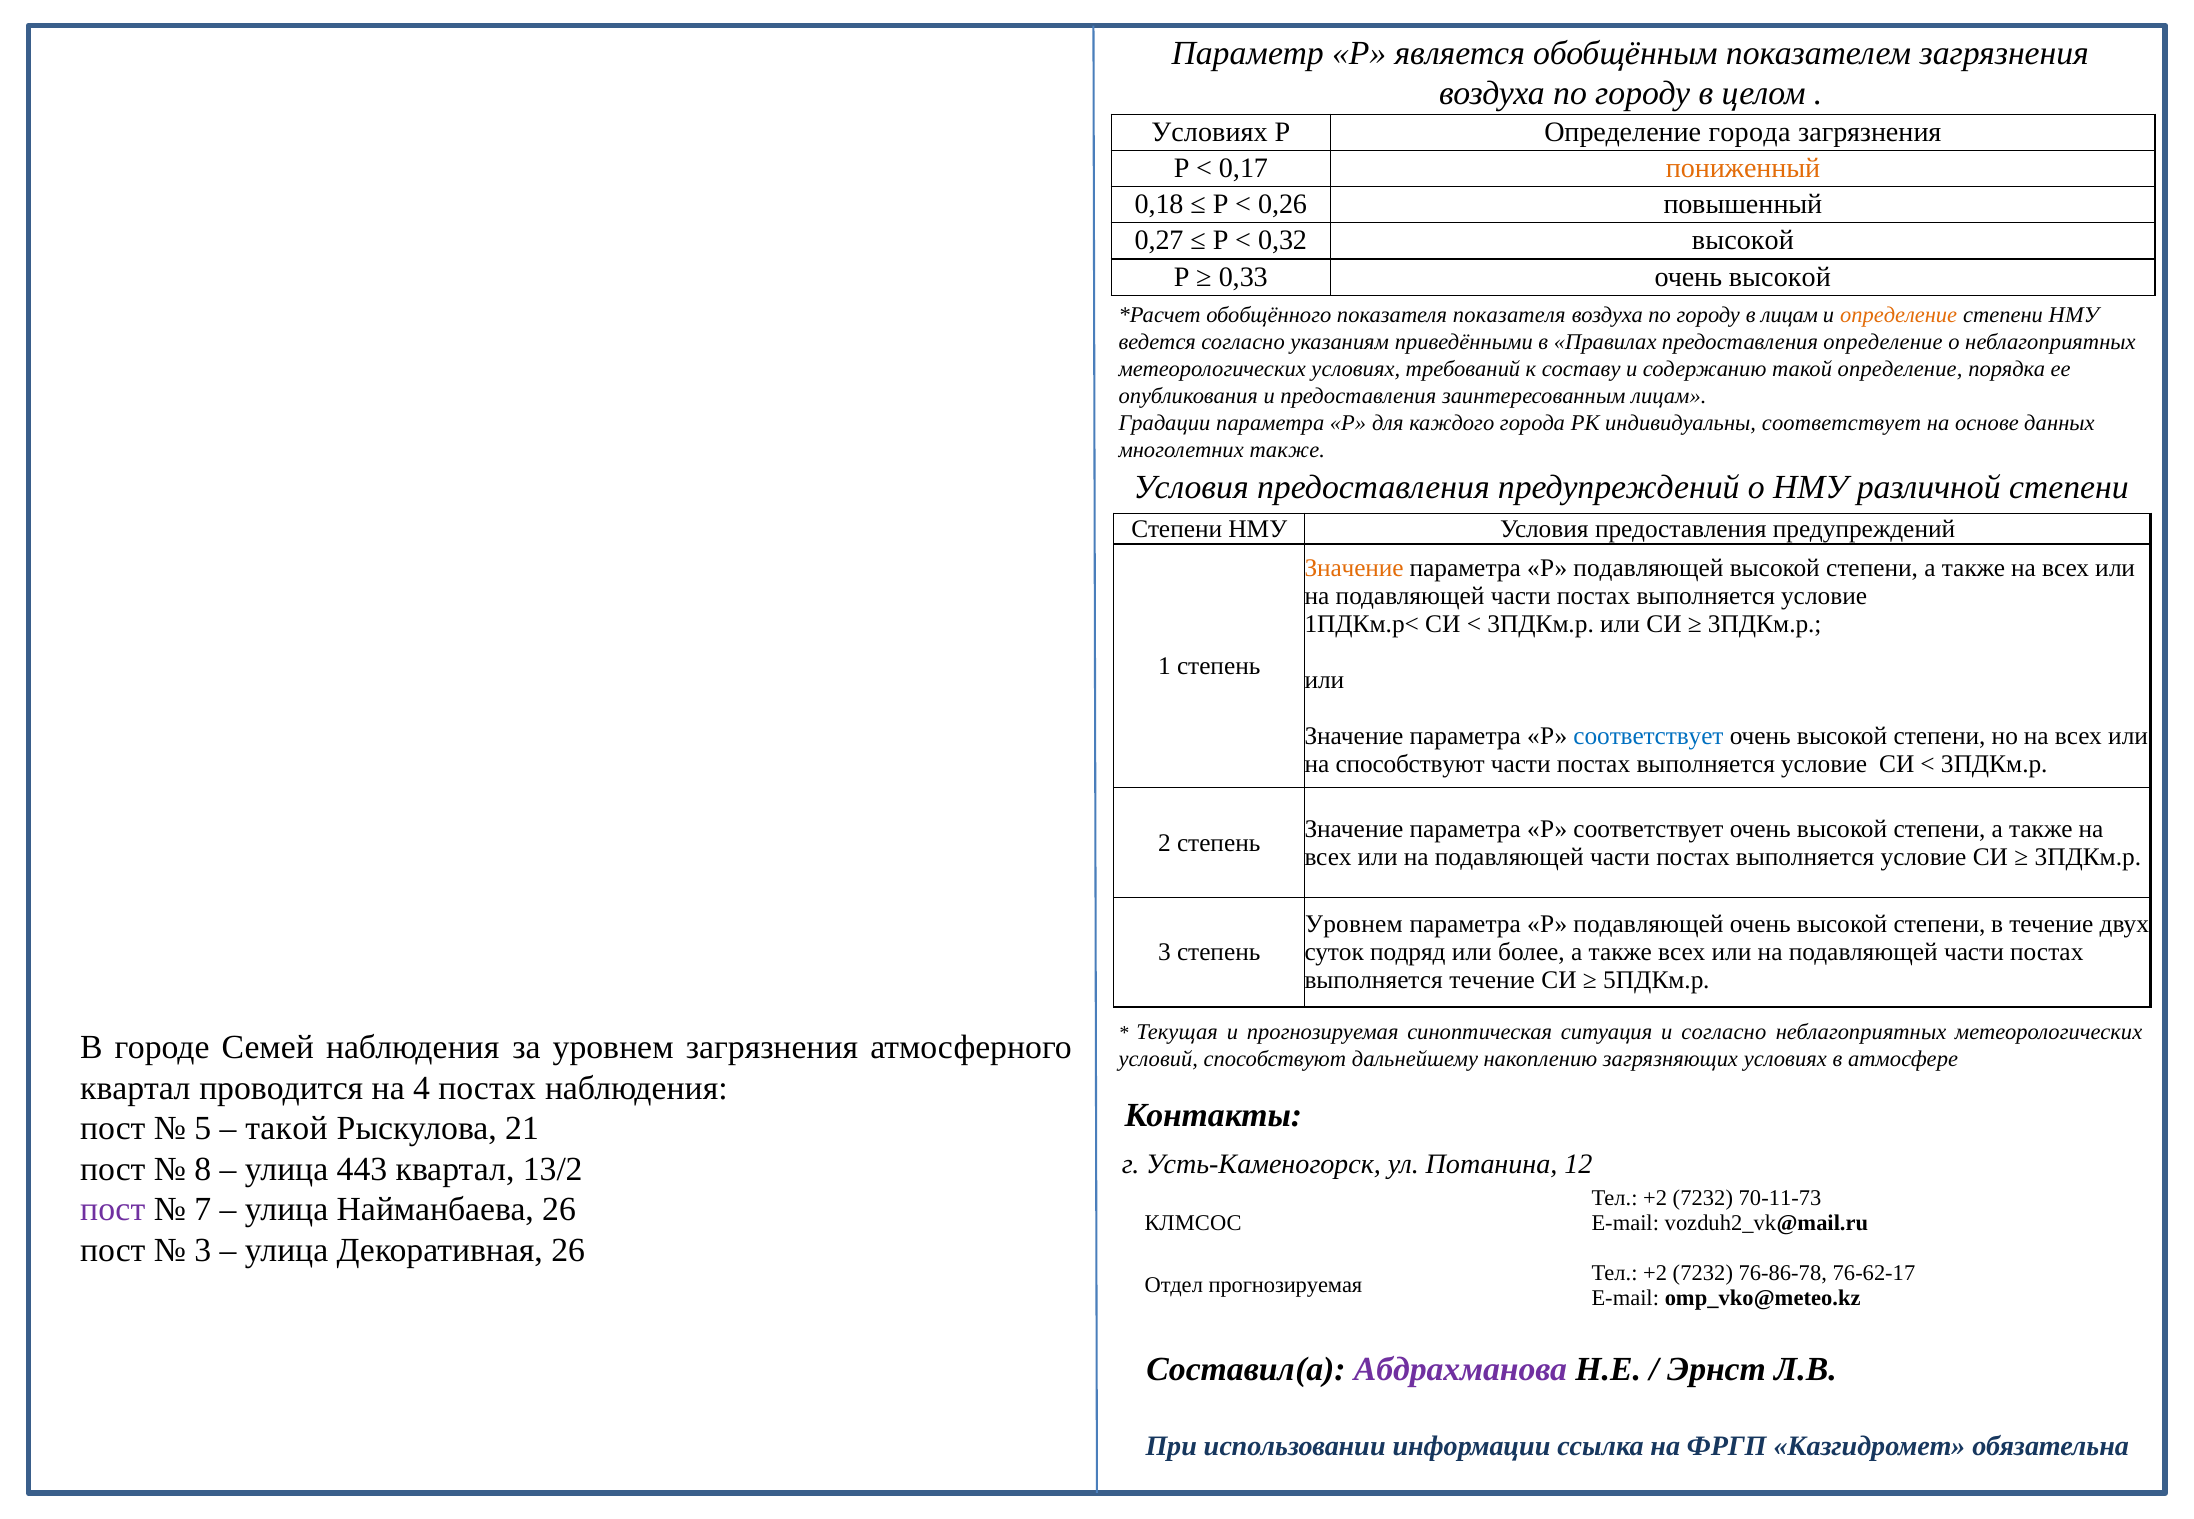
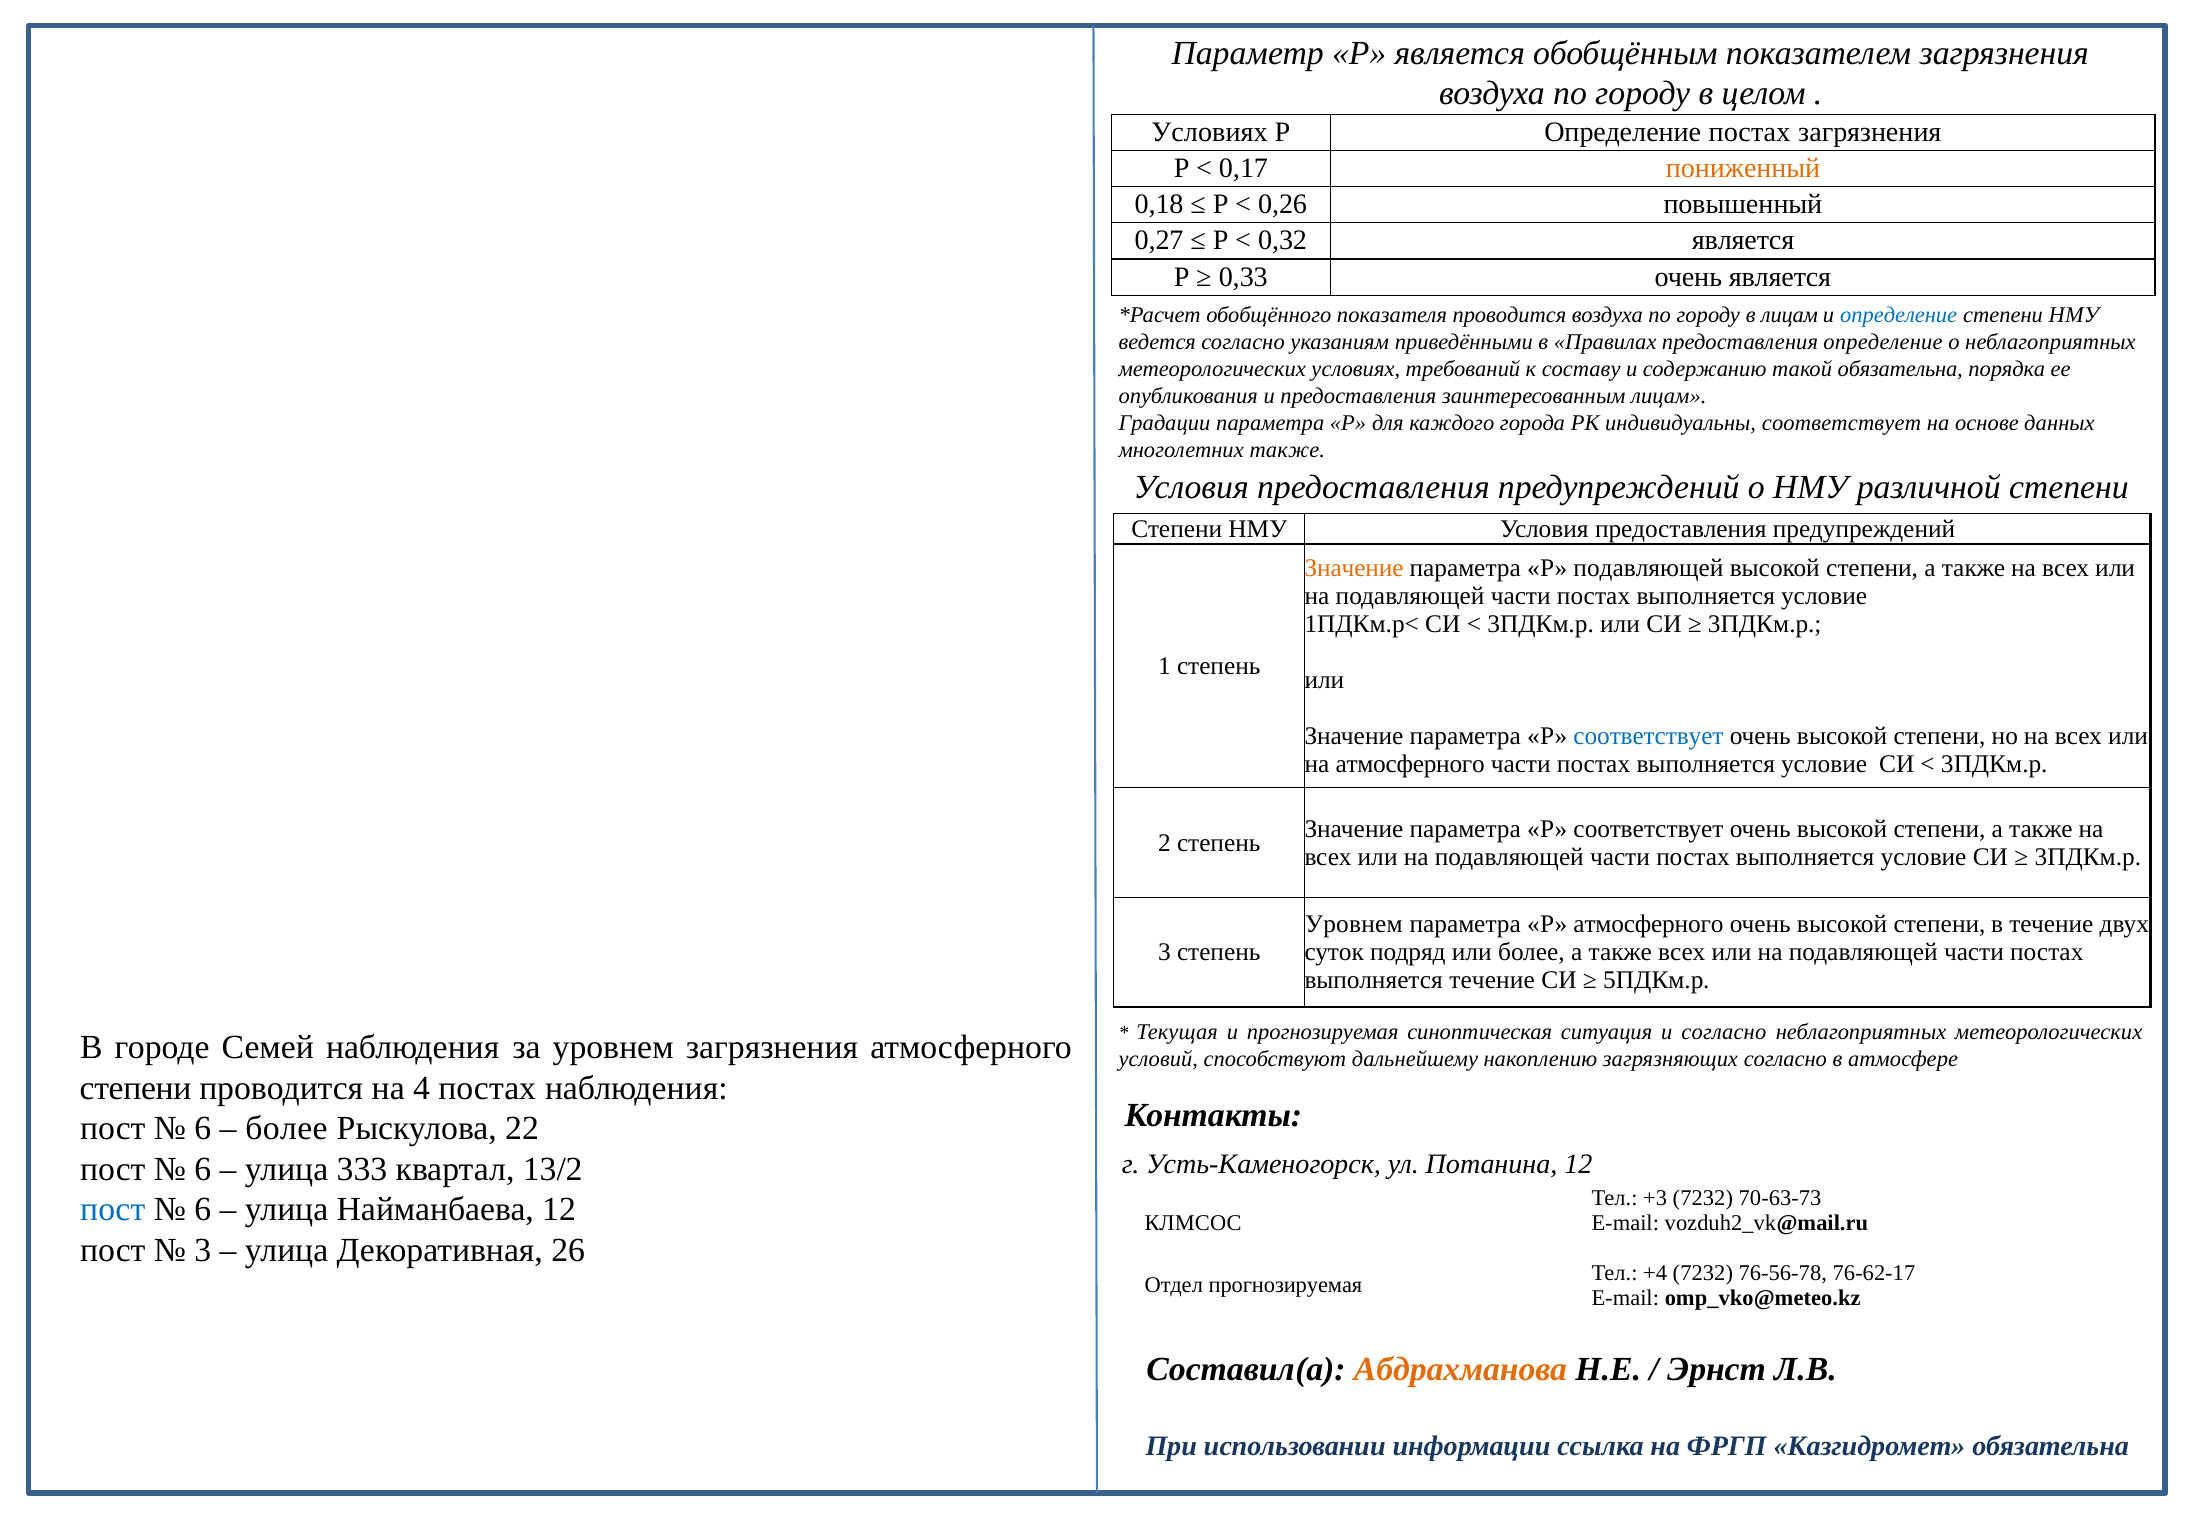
Определение города: города -> постах (1750, 132)
0,32 высокой: высокой -> является (1743, 241)
0,33 очень высокой: высокой -> является (1780, 277)
показателя показателя: показателя -> проводится (1509, 315)
определение colour: orange -> blue (1899, 315)
такой определение: определение -> обязательна (1900, 369)
на способствуют: способствуют -> атмосферного (1410, 764)
подавляющей: подавляющей -> атмосферного (1649, 924)
загрязняющих условиях: условиях -> согласно (1785, 1059)
квартал: квартал -> степени (136, 1088)
5: 5 -> 6 (203, 1128)
такой: такой -> более (286, 1128)
21: 21 -> 22 (522, 1128)
8: 8 -> 6 (203, 1169)
443: 443 -> 333 (362, 1169)
+2: +2 -> +3 (1655, 1198)
70-11-73: 70-11-73 -> 70-63-73 (1780, 1198)
пост colour: purple -> blue (113, 1209)
7: 7 -> 6 (203, 1209)
Найманбаева 26: 26 -> 12 (559, 1209)
+2: +2 -> +4 (1655, 1273)
76-86-78: 76-86-78 -> 76-56-78 (1783, 1273)
Абдрахманова colour: purple -> orange (1461, 1369)
